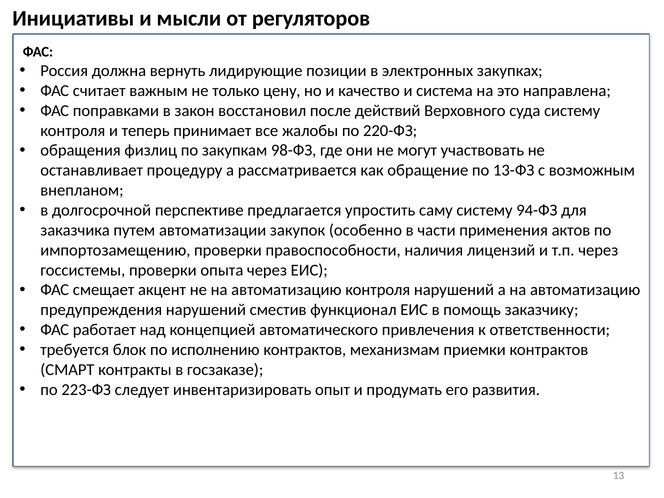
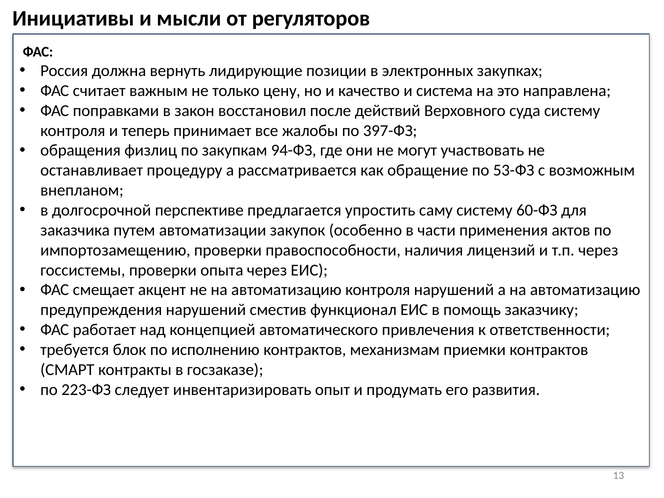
220-ФЗ: 220-ФЗ -> 397-ФЗ (390, 131)
98-ФЗ: 98-ФЗ -> 94-ФЗ (294, 151)
13-ФЗ: 13-ФЗ -> 53-ФЗ (514, 170)
94-ФЗ: 94-ФЗ -> 60-ФЗ (537, 210)
